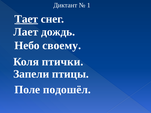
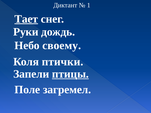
Лает: Лает -> Руки (26, 32)
птицы underline: none -> present (70, 74)
подошёл: подошёл -> загремел (67, 90)
